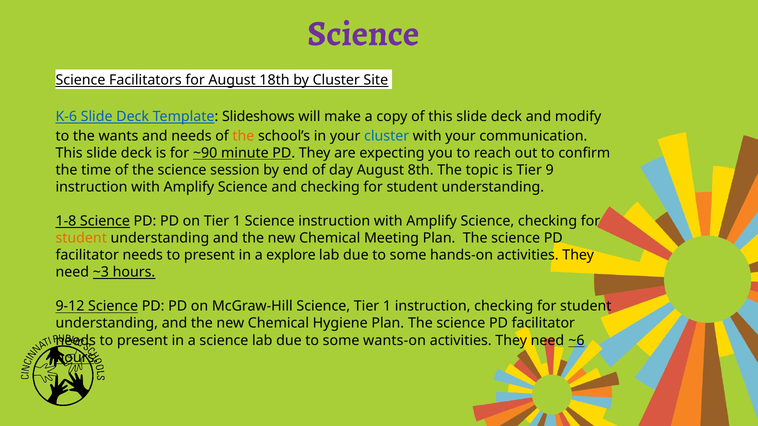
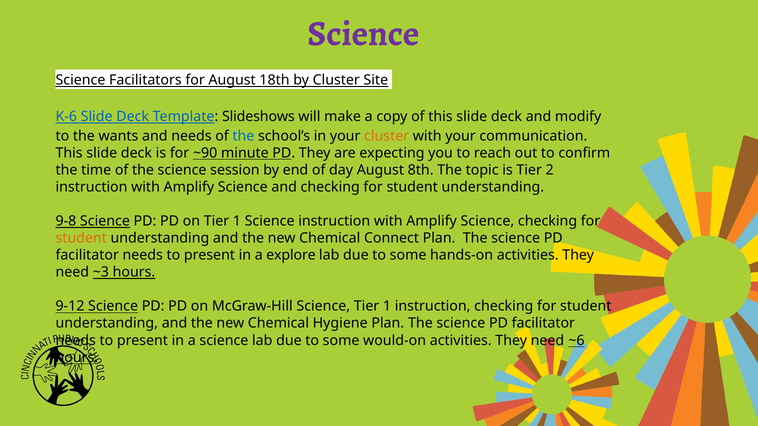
the colour: orange -> blue (243, 136)
cluster colour: blue -> orange (387, 136)
9: 9 -> 2 (550, 170)
1-8: 1-8 -> 9-8 (66, 221)
Meeting: Meeting -> Connect (391, 238)
wants-on: wants-on -> would-on (395, 341)
